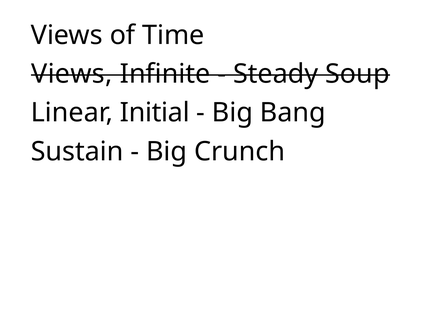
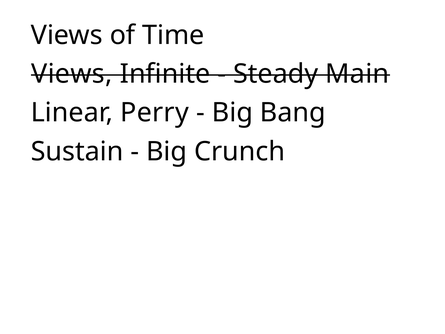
Soup: Soup -> Main (357, 74)
Initial: Initial -> Perry (154, 113)
